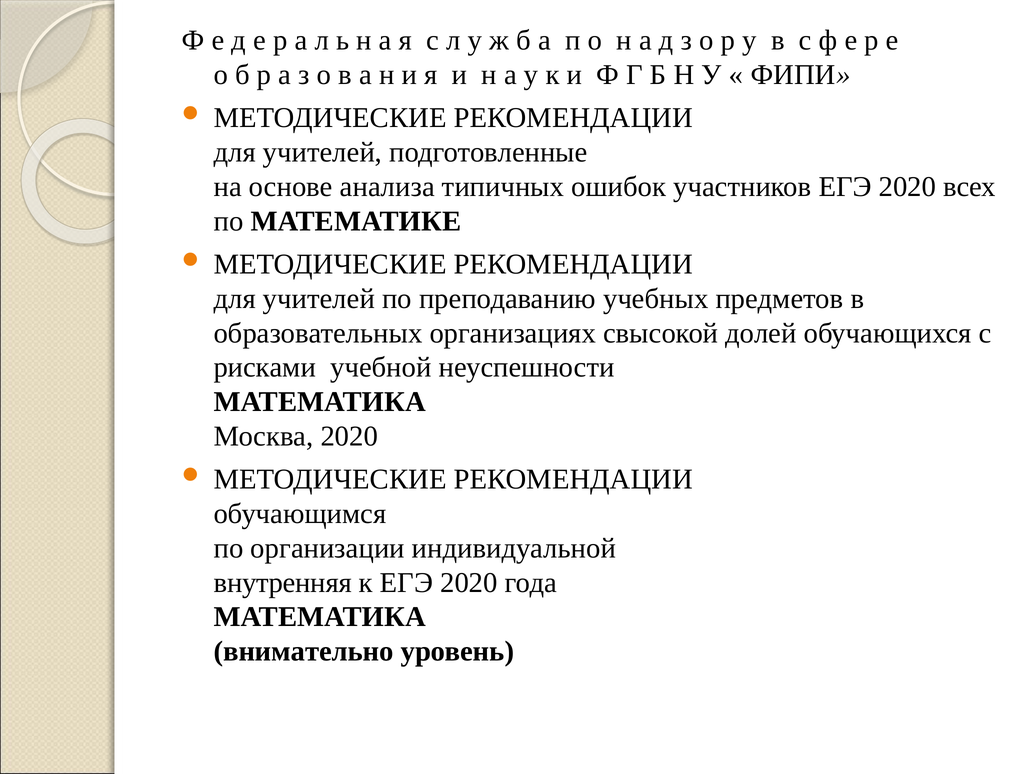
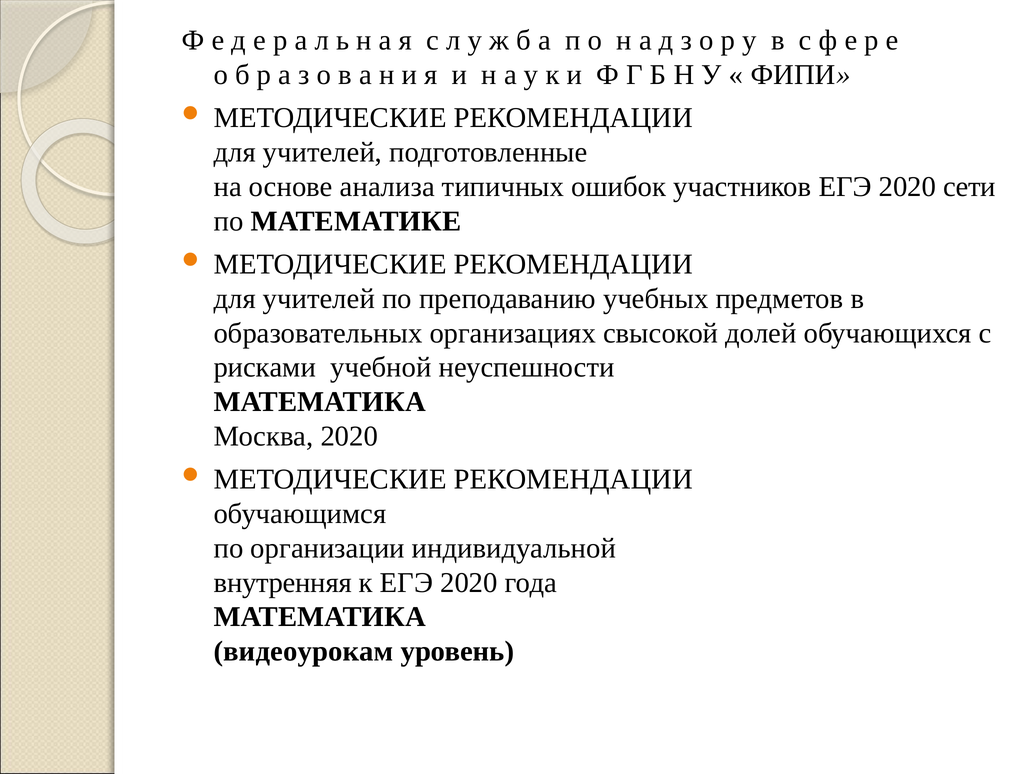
всех: всех -> сети (970, 187)
внимательно: внимательно -> видеоурокам (303, 652)
